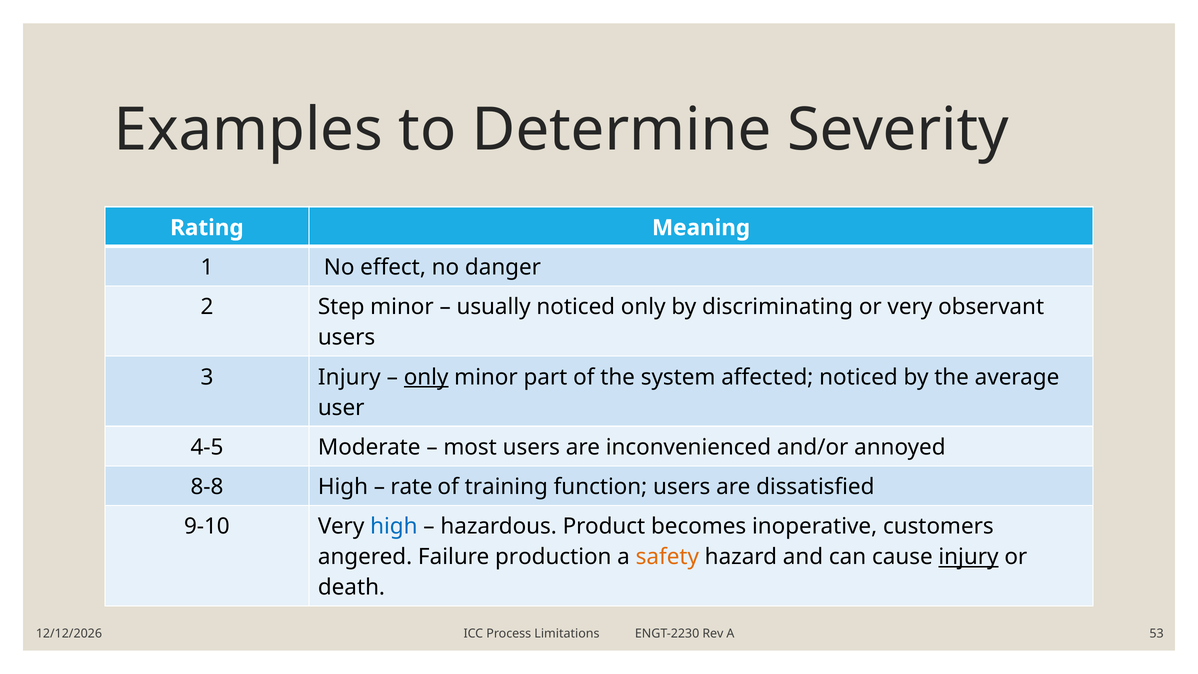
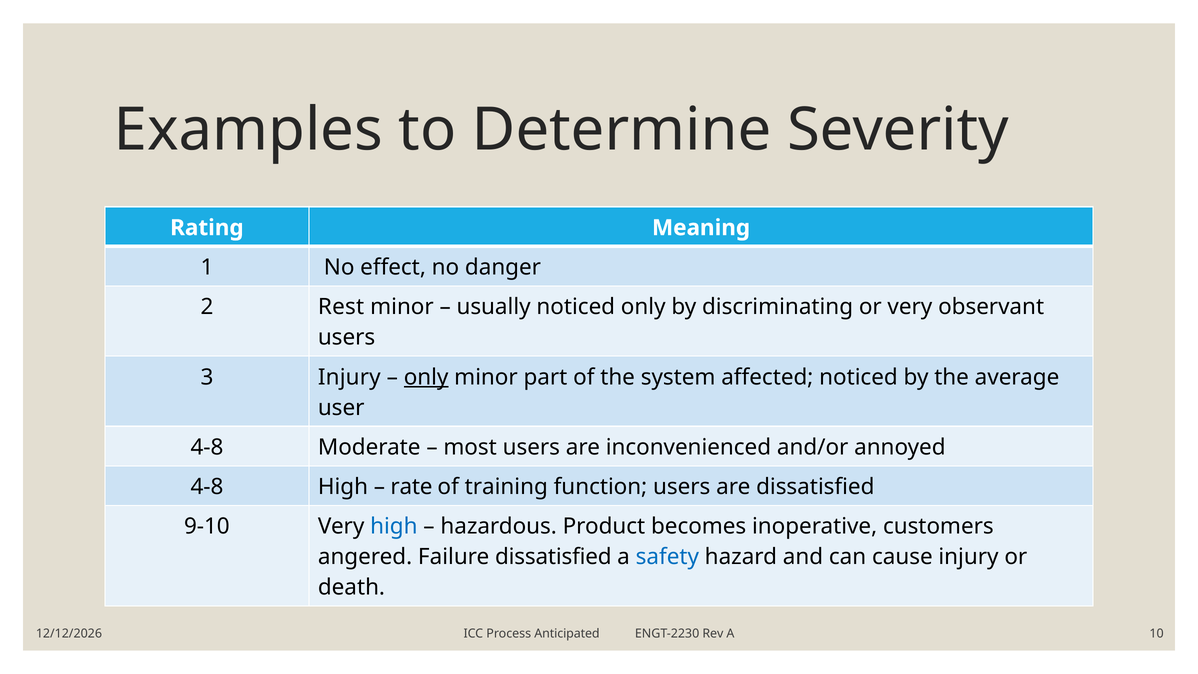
Step: Step -> Rest (341, 307)
4-5: 4-5 -> 4-8 (207, 447)
8-8: 8-8 -> 4-8 (207, 487)
Failure production: production -> dissatisfied (553, 557)
safety colour: orange -> blue (667, 557)
injury underline: present -> none (968, 557)
Limitations: Limitations -> Anticipated (567, 634)
53: 53 -> 10 (1157, 634)
